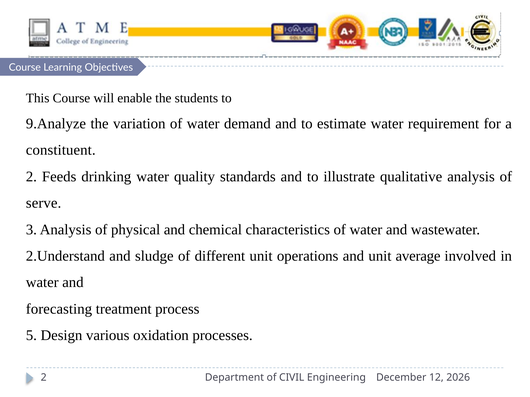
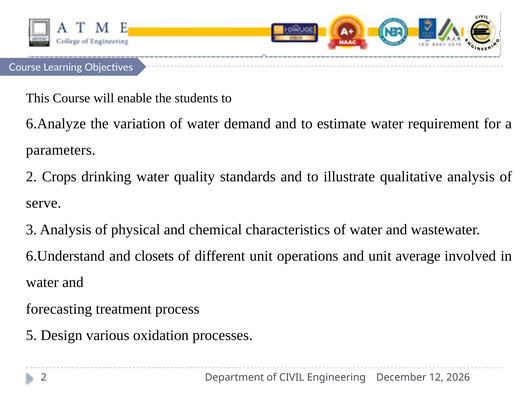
9.Analyze: 9.Analyze -> 6.Analyze (56, 124)
constituent: constituent -> parameters (61, 150)
Feeds: Feeds -> Crops (59, 177)
2.Understand: 2.Understand -> 6.Understand (65, 256)
sludge: sludge -> closets (154, 256)
